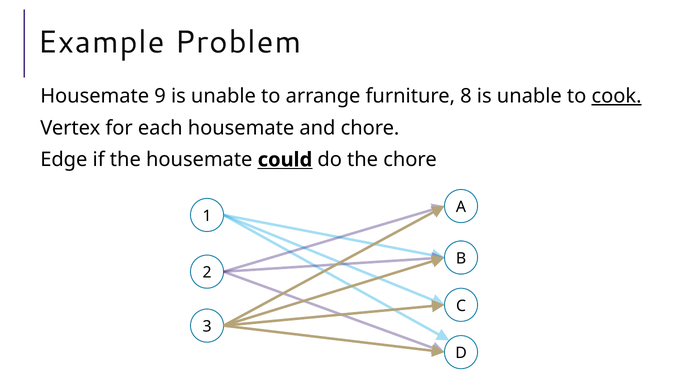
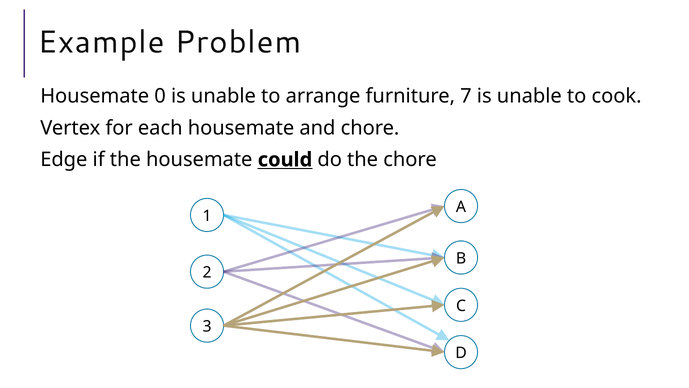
9: 9 -> 0 (160, 96)
8: 8 -> 7 (466, 96)
cook underline: present -> none (617, 96)
